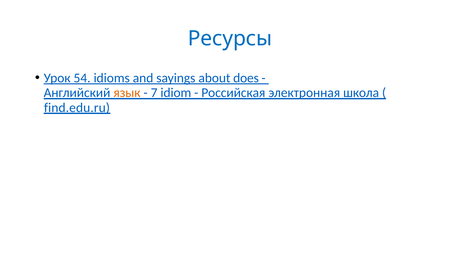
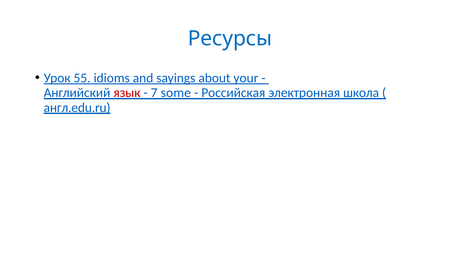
54: 54 -> 55 (82, 78)
does: does -> your (246, 78)
язык colour: orange -> red (127, 93)
idiom: idiom -> some (176, 93)
find.edu.ru: find.edu.ru -> англ.edu.ru (77, 107)
